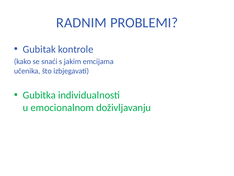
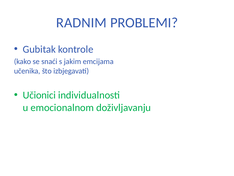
Gubitka: Gubitka -> Učionici (39, 95)
